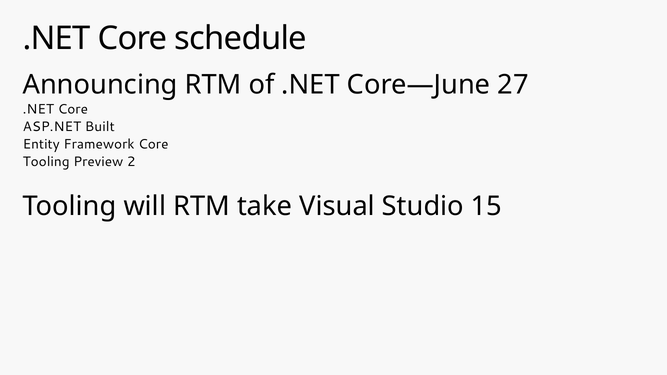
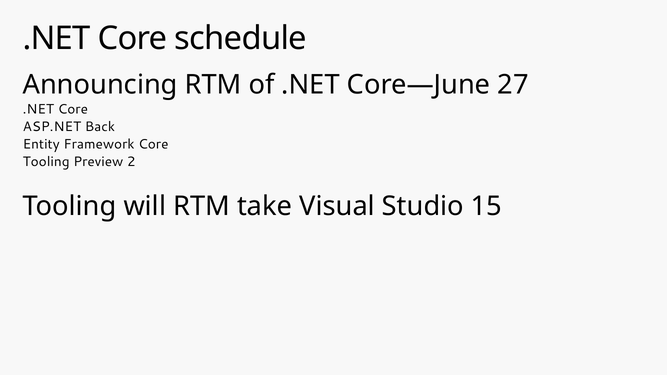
Built: Built -> Back (100, 127)
